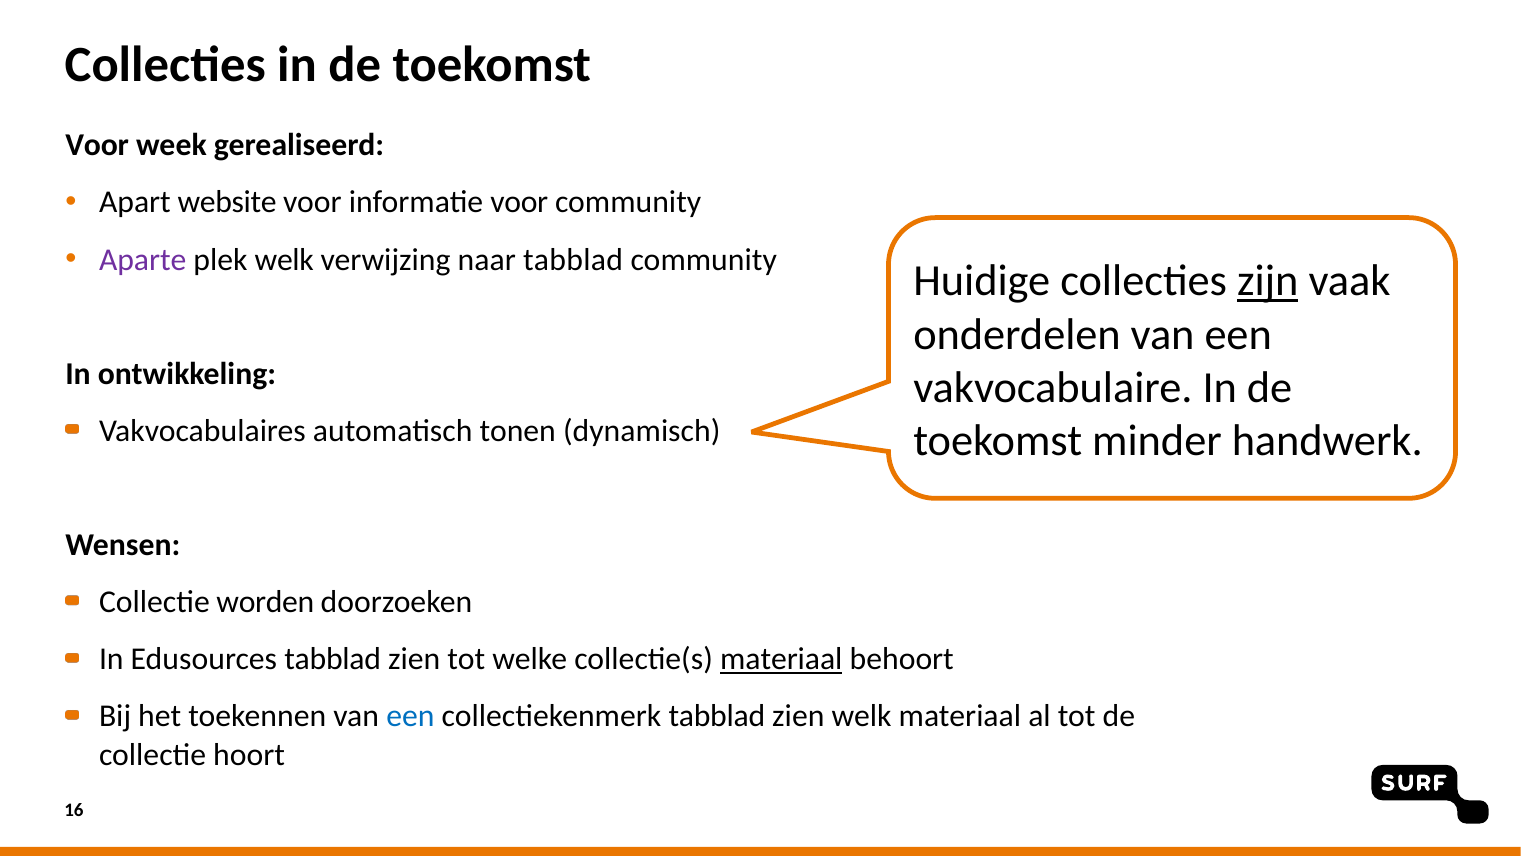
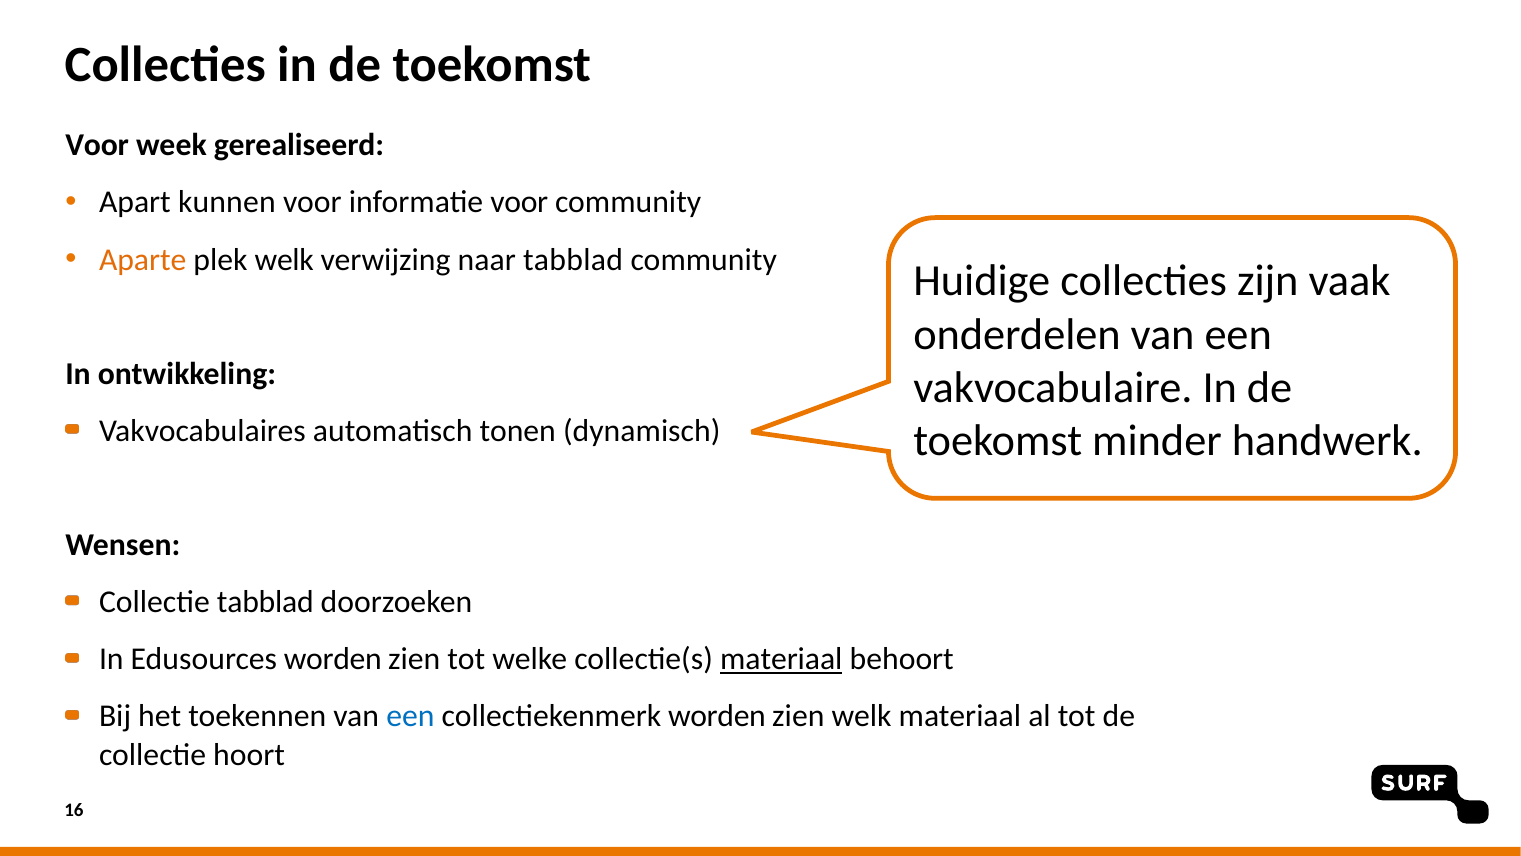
website: website -> kunnen (227, 202)
Aparte colour: purple -> orange (143, 259)
zijn underline: present -> none (1268, 281)
Collectie worden: worden -> tabblad (265, 602)
Edusources tabblad: tabblad -> worden (333, 659)
collectiekenmerk tabblad: tabblad -> worden (717, 716)
